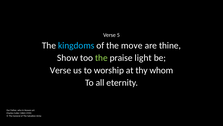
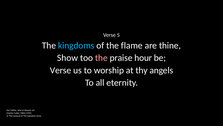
move: move -> flame (132, 45)
the colour: light green -> pink (101, 58)
light: light -> hour (143, 58)
whom: whom -> angels (161, 70)
